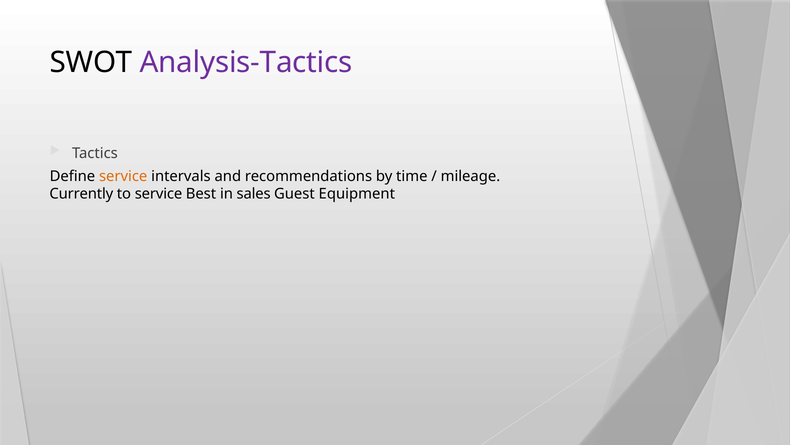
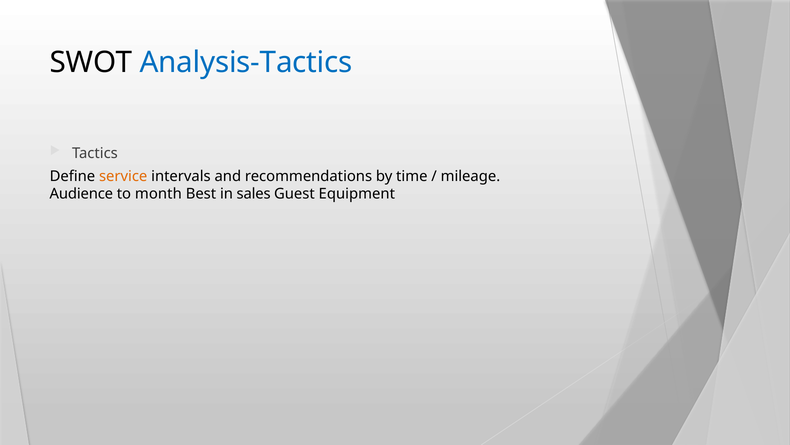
Analysis-Tactics colour: purple -> blue (246, 62)
Currently: Currently -> Audience (81, 194)
to service: service -> month (158, 194)
